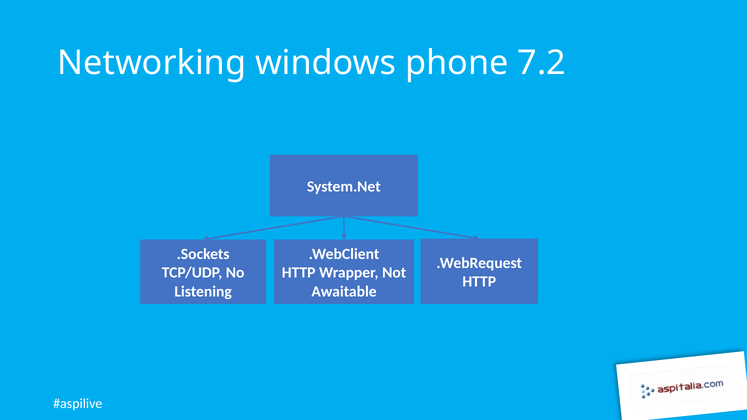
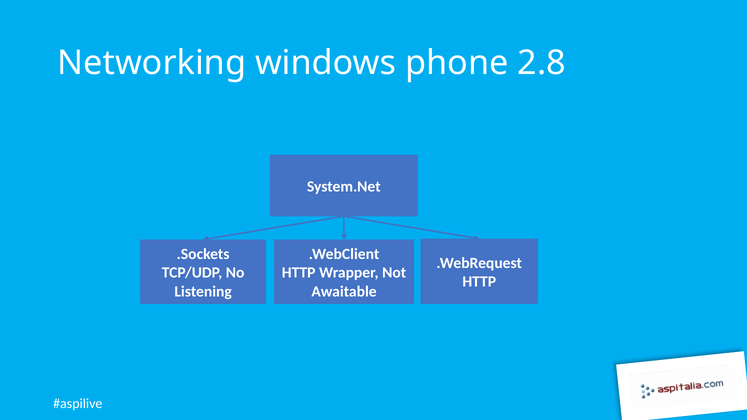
7.2: 7.2 -> 2.8 (542, 63)
